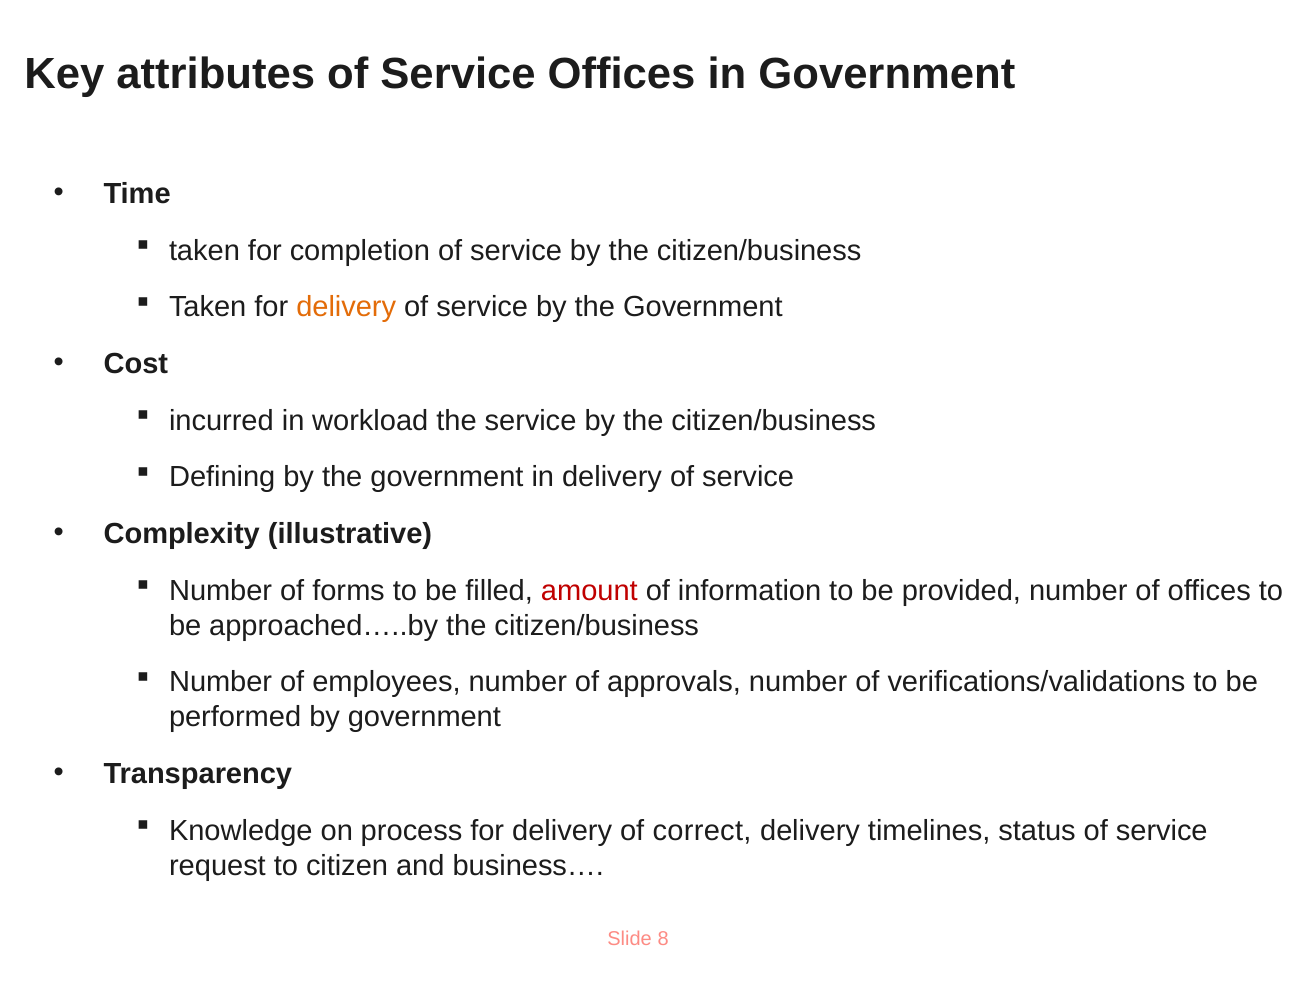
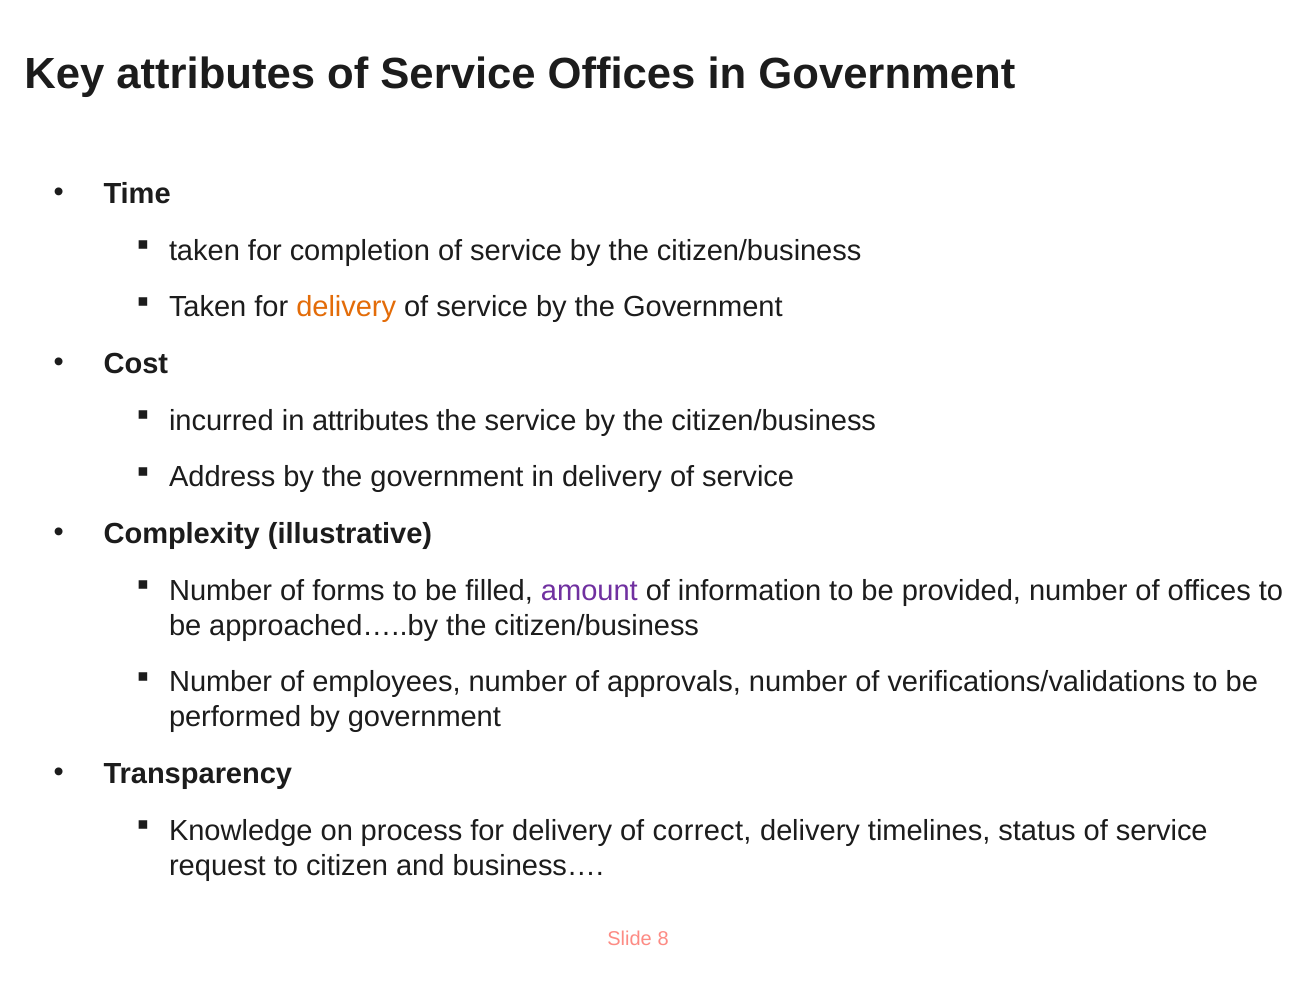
in workload: workload -> attributes (370, 421)
Defining: Defining -> Address (222, 478)
amount colour: red -> purple (589, 591)
